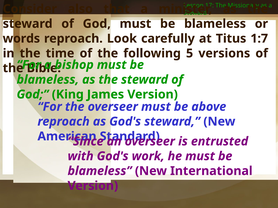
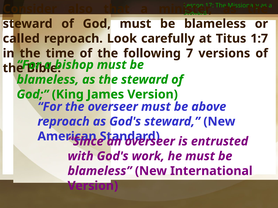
words: words -> called (21, 39)
5: 5 -> 7 (190, 53)
